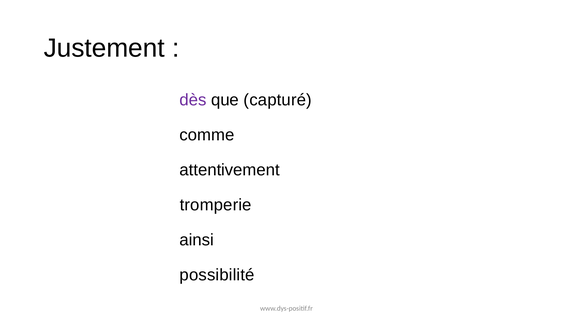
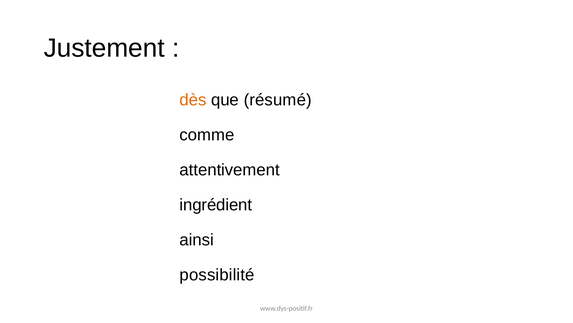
dès colour: purple -> orange (193, 100)
capturé: capturé -> résumé (278, 100)
tromperie: tromperie -> ingrédient (216, 205)
